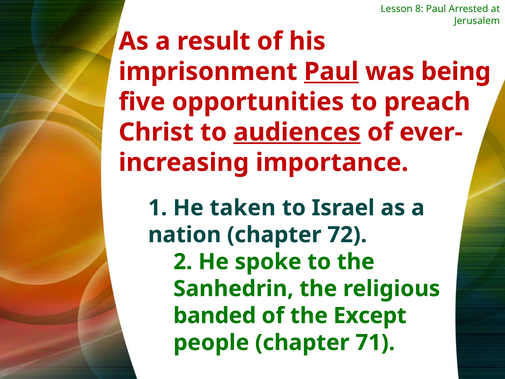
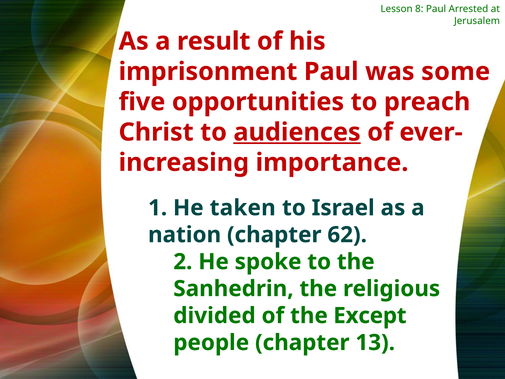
Paul underline: present -> none (331, 72)
being: being -> some (456, 72)
72: 72 -> 62 (347, 235)
banded: banded -> divided (215, 315)
71: 71 -> 13 (375, 342)
